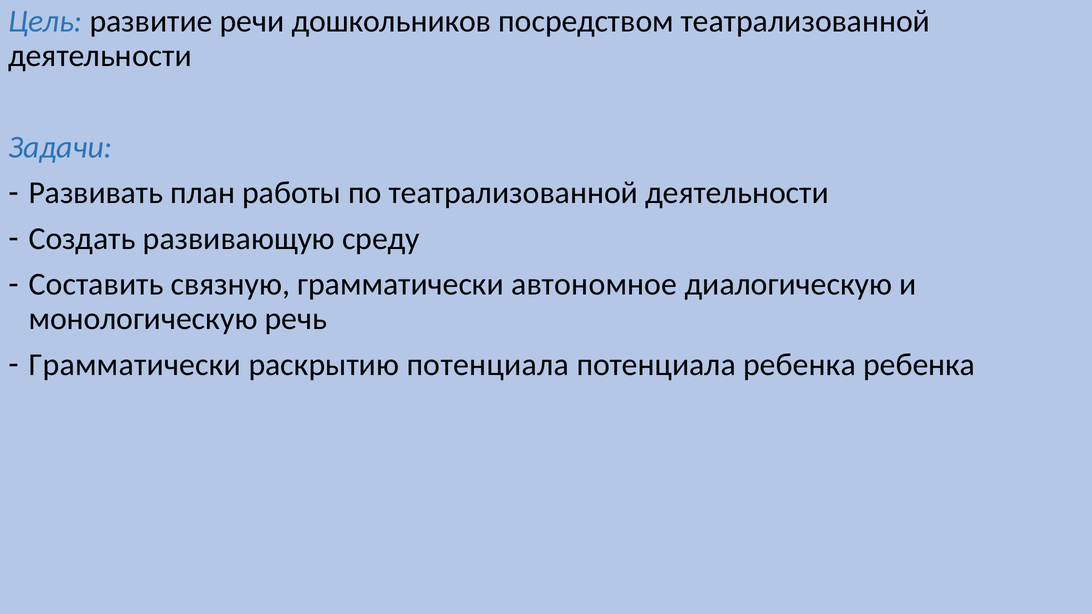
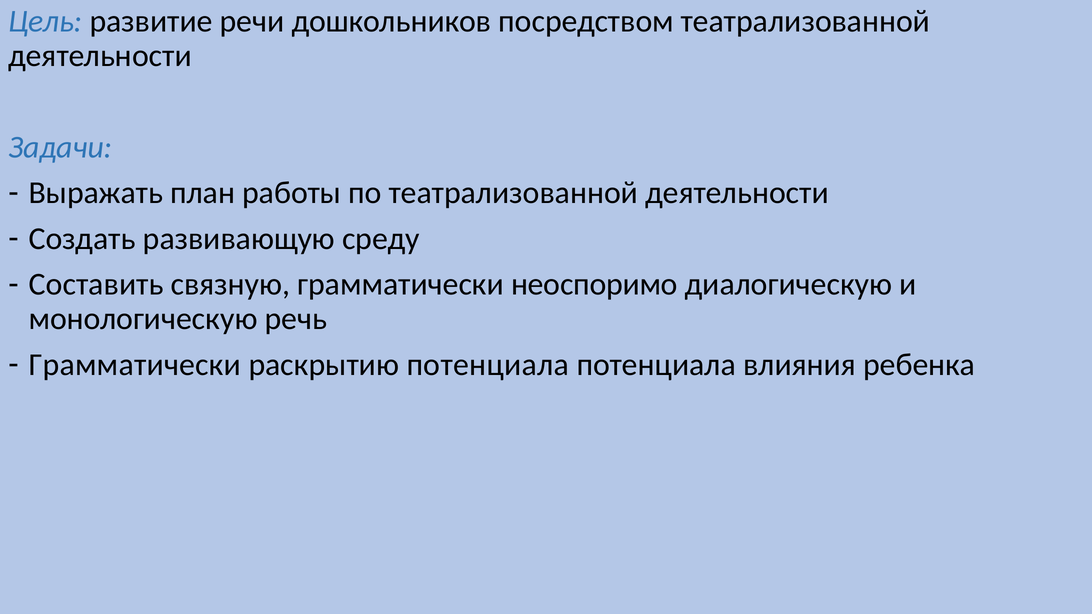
Развивать: Развивать -> Выражать (96, 193)
автономное: автономное -> неоспоримо (594, 284)
потенциала ребенка: ребенка -> влияния (800, 365)
